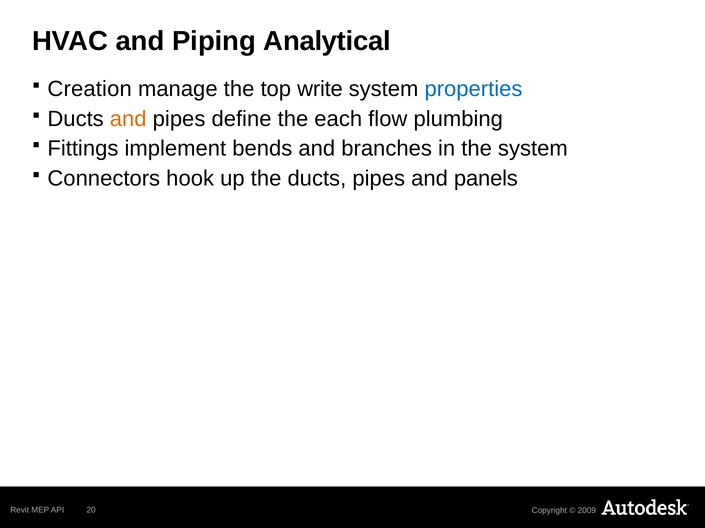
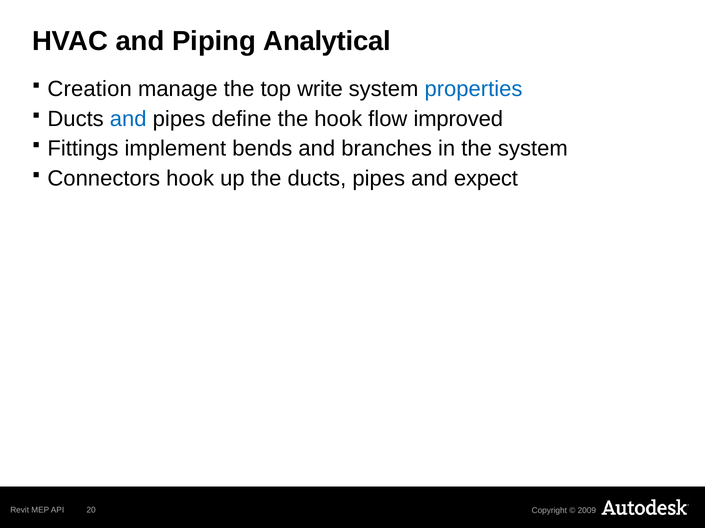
and colour: orange -> blue (128, 119)
the each: each -> hook (338, 119)
plumbing: plumbing -> improved (458, 119)
panels: panels -> expect (486, 179)
